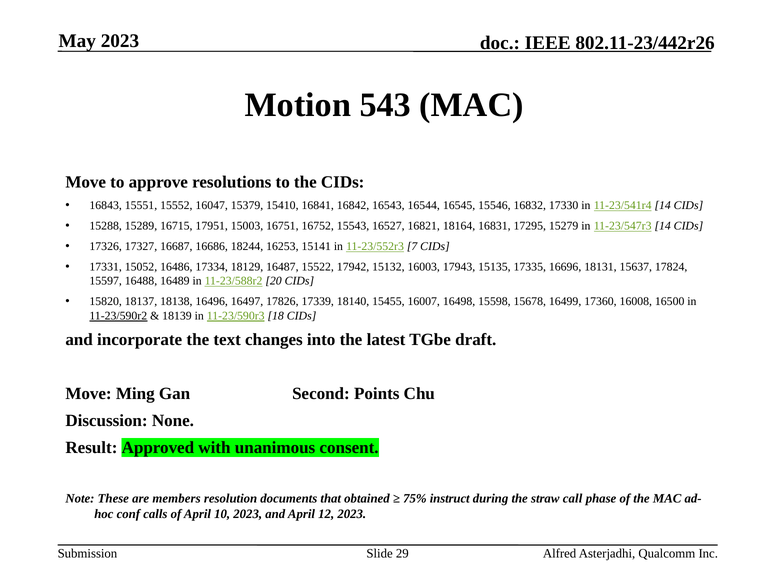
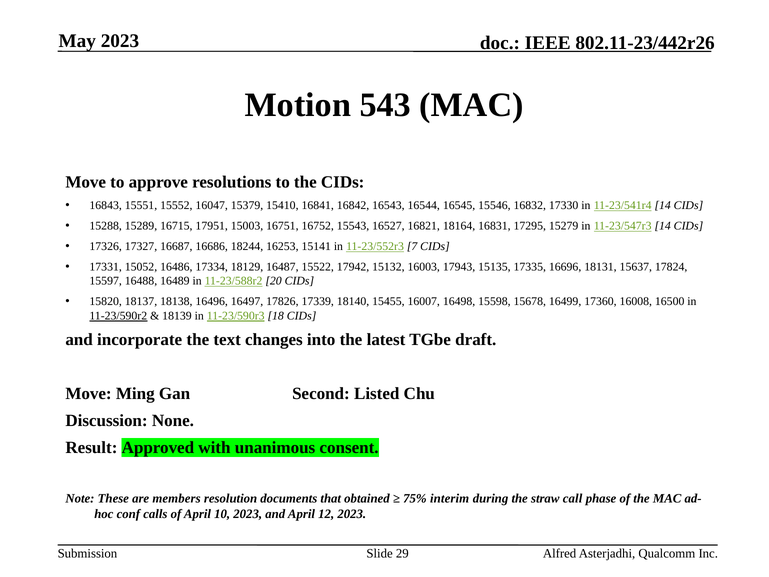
Points: Points -> Listed (377, 394)
instruct: instruct -> interim (450, 498)
